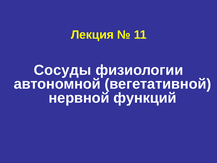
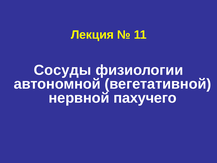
функций: функций -> пахучего (145, 98)
